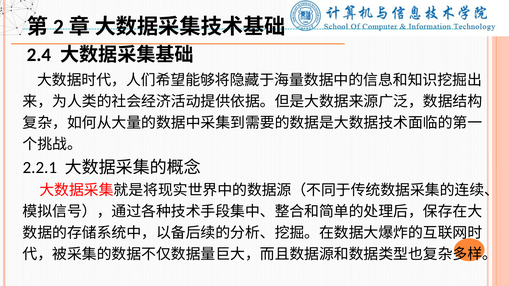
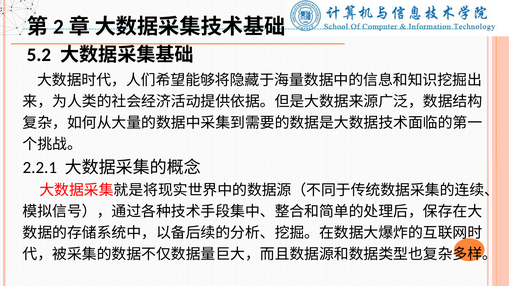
2.4: 2.4 -> 5.2 (39, 55)
